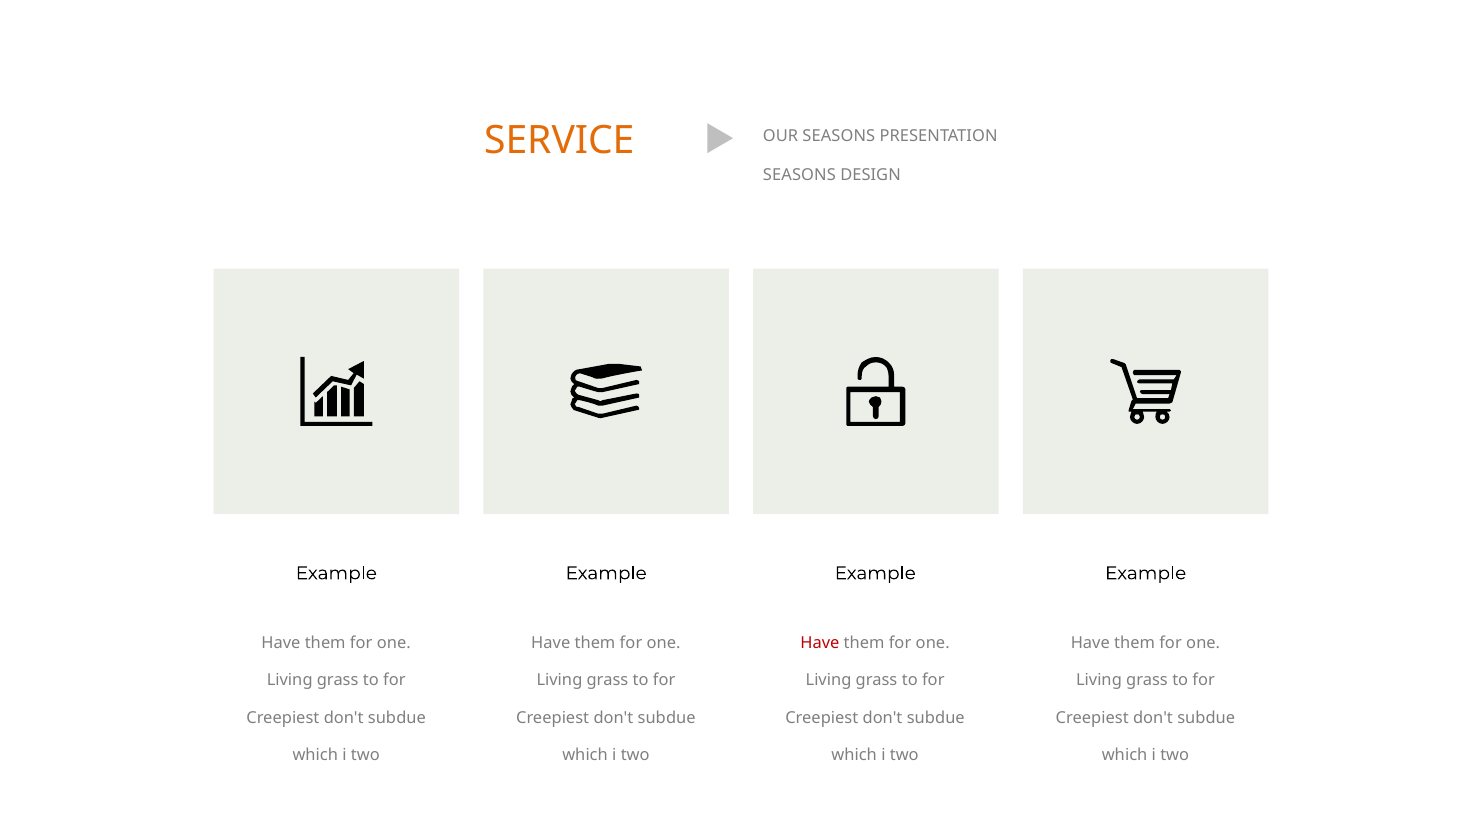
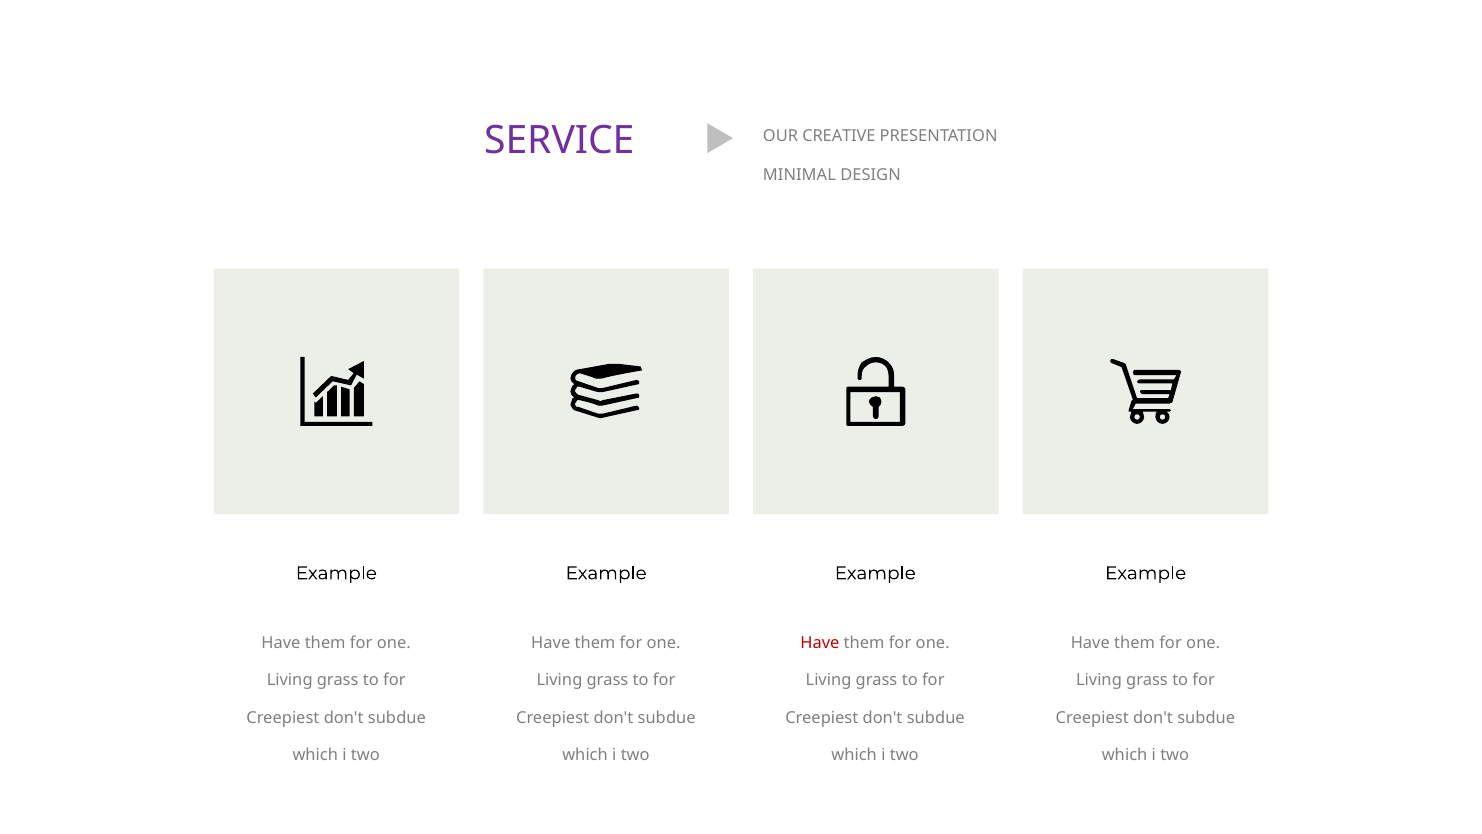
SERVICE colour: orange -> purple (559, 141)
OUR SEASONS: SEASONS -> CREATIVE (839, 136)
SEASONS: SEASONS -> MINIMAL (799, 175)
